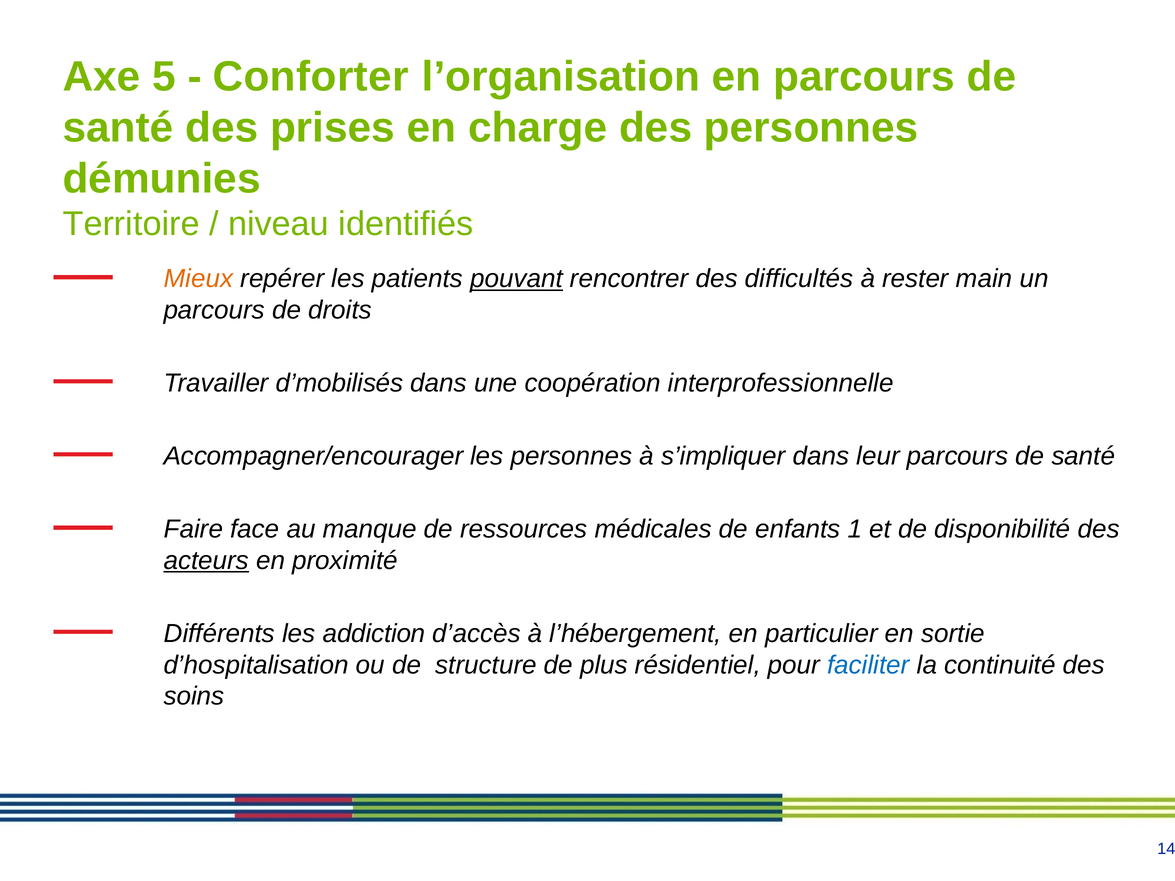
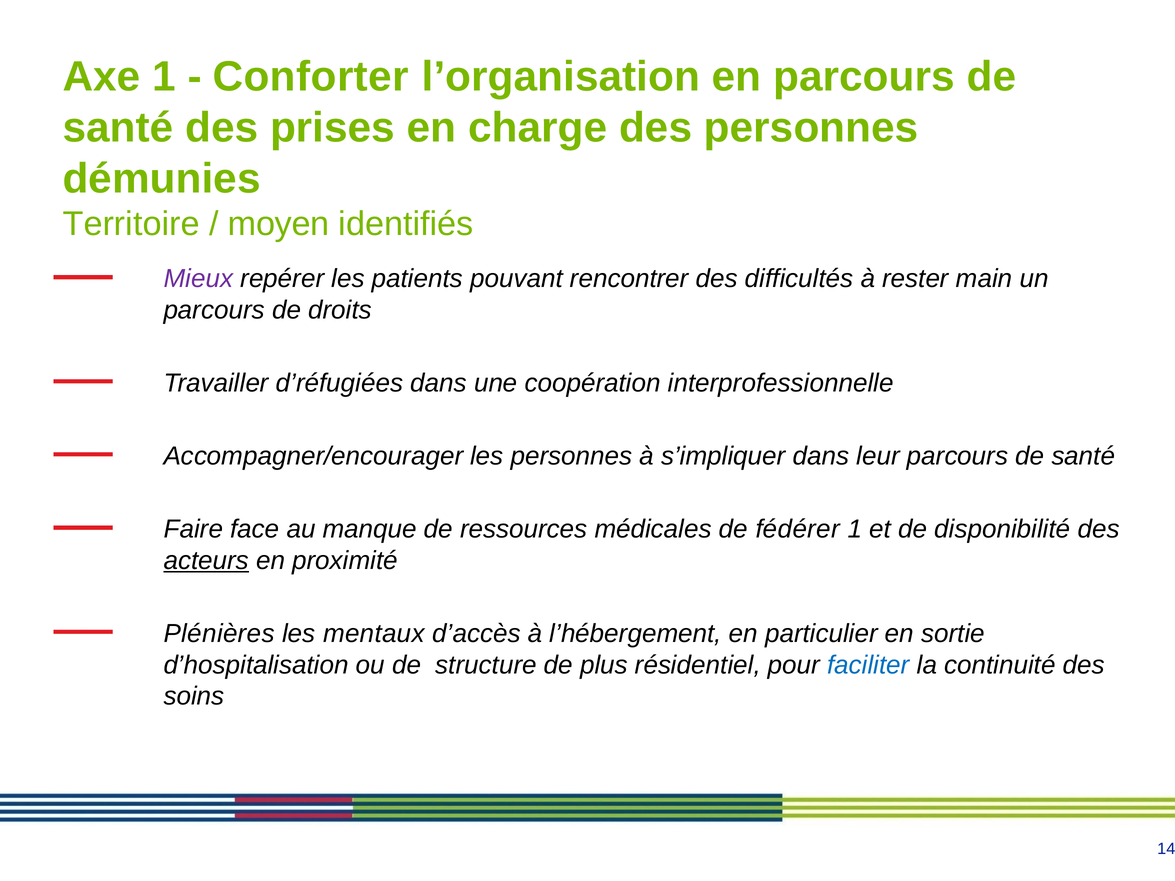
Axe 5: 5 -> 1 (164, 77)
niveau: niveau -> moyen (279, 224)
Mieux colour: orange -> purple (198, 279)
pouvant underline: present -> none (516, 279)
d’mobilisés: d’mobilisés -> d’réfugiées (340, 383)
enfants: enfants -> fédérer (798, 530)
Différents: Différents -> Plénières (219, 634)
addiction: addiction -> mentaux (374, 634)
